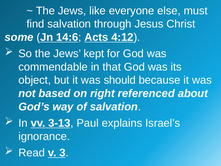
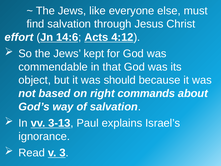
some: some -> effort (19, 37)
referenced: referenced -> commands (146, 93)
